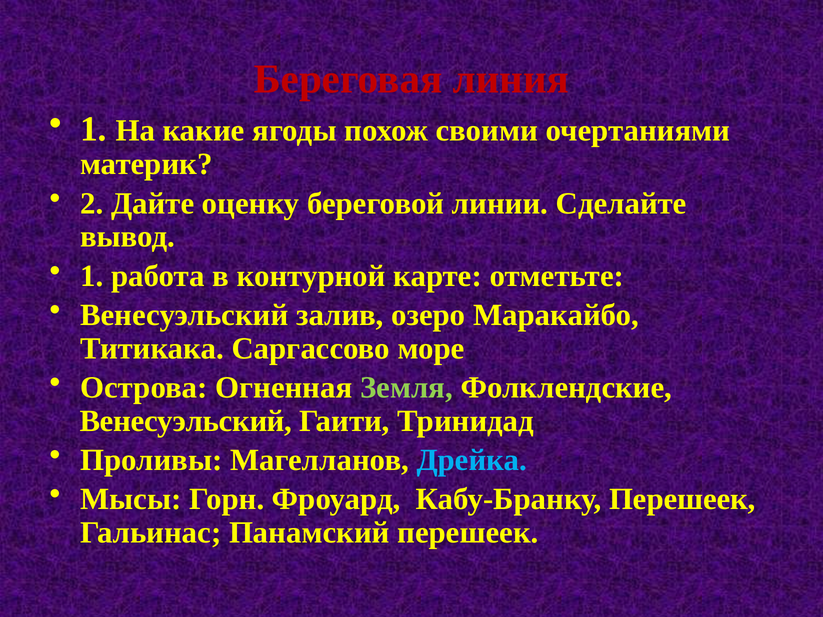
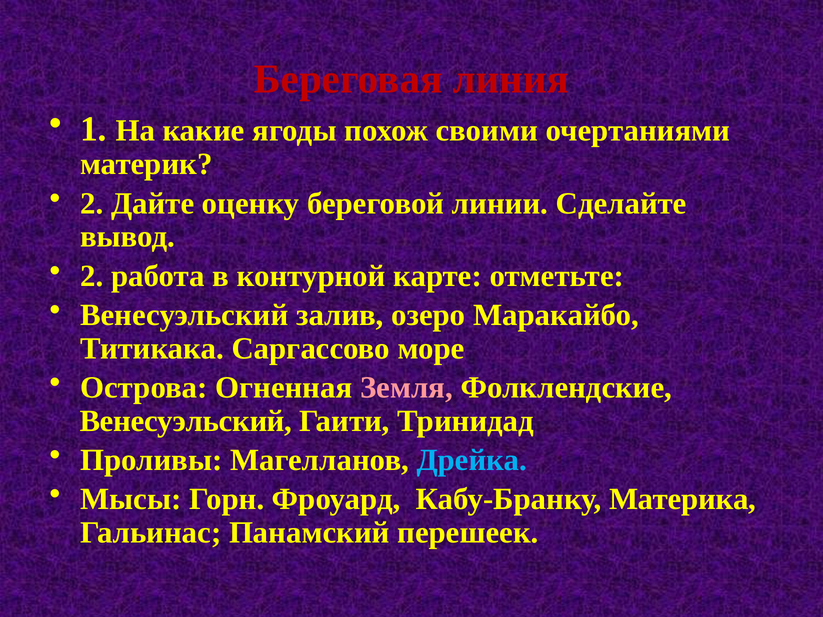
1: 1 -> 2 (92, 276)
Земля colour: light green -> pink (406, 388)
Кабу-Бранку Перешеек: Перешеек -> Материка (682, 499)
